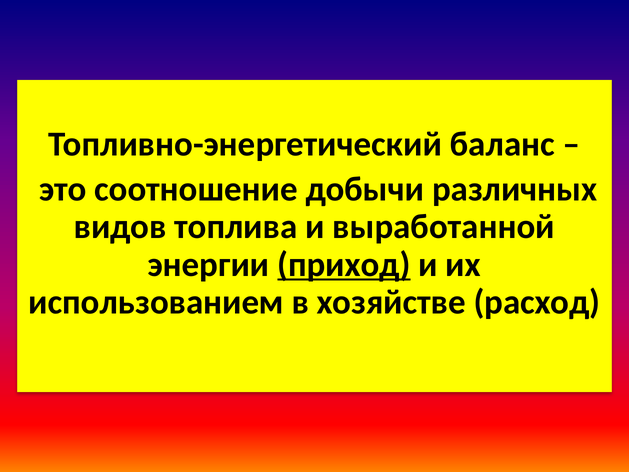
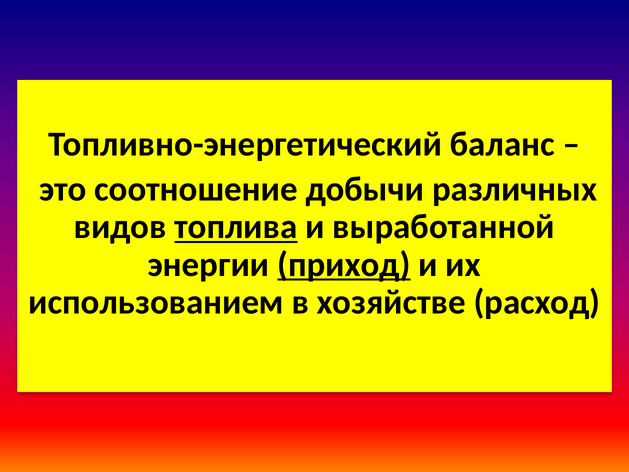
топлива underline: none -> present (236, 227)
